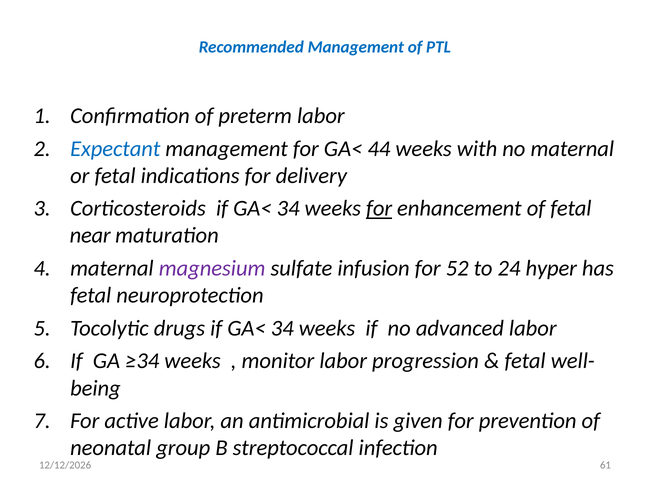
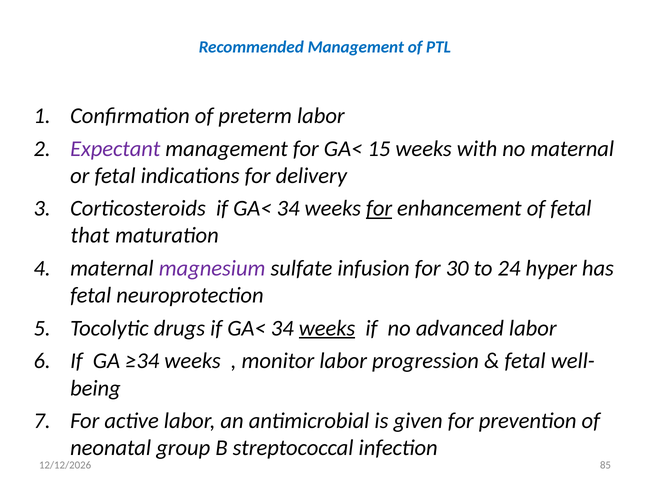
Expectant colour: blue -> purple (115, 149)
44: 44 -> 15 (379, 149)
near: near -> that (90, 236)
52: 52 -> 30 (457, 269)
weeks underline: none -> present (327, 329)
61: 61 -> 85 (606, 465)
